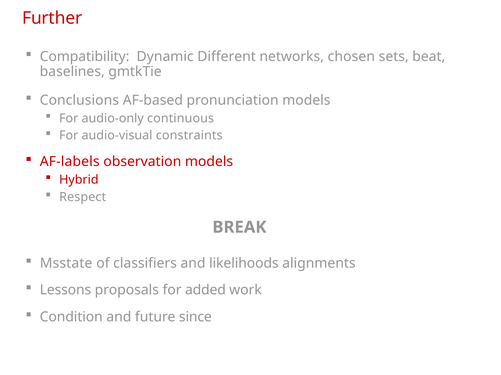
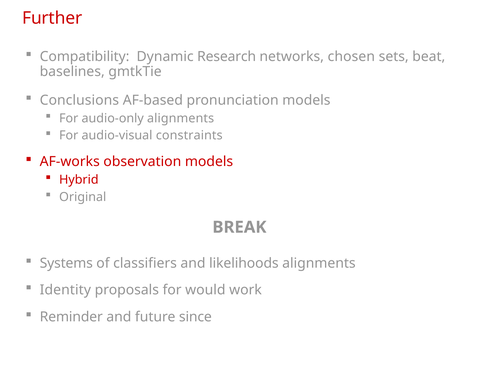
Different: Different -> Research (227, 57)
audio-only continuous: continuous -> alignments (181, 119)
AF-labels: AF-labels -> AF-works (70, 162)
Respect: Respect -> Original (83, 197)
Msstate: Msstate -> Systems (66, 264)
Lessons: Lessons -> Identity (65, 291)
added: added -> would (205, 291)
Condition: Condition -> Reminder (71, 318)
